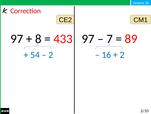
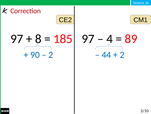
433: 433 -> 185 (63, 39)
7: 7 -> 4 (110, 39)
54: 54 -> 90 (35, 55)
16: 16 -> 44 (106, 55)
